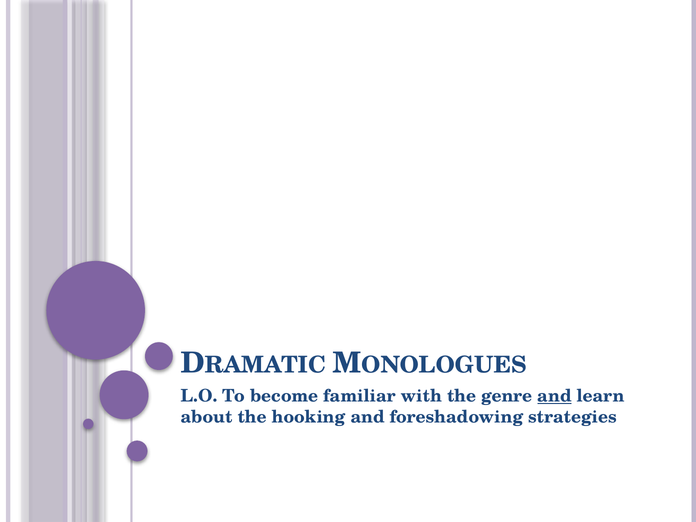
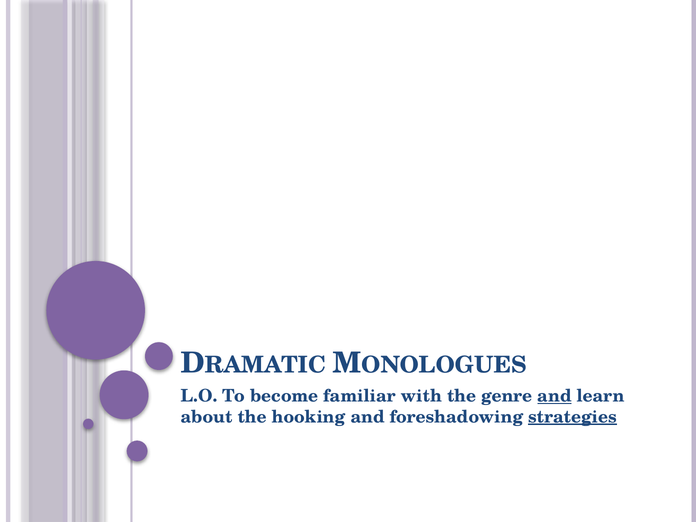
strategies underline: none -> present (573, 417)
